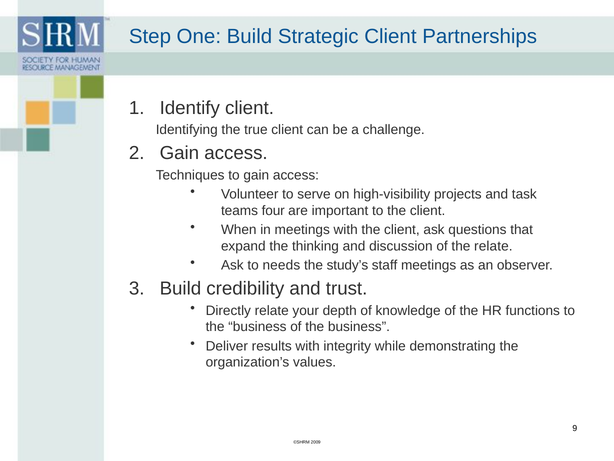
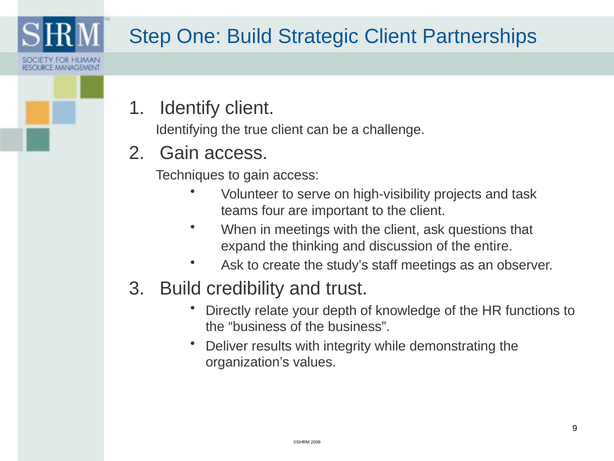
the relate: relate -> entire (493, 246)
needs: needs -> create (281, 265)
